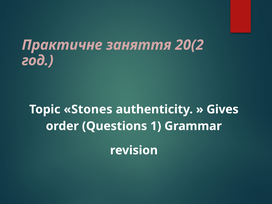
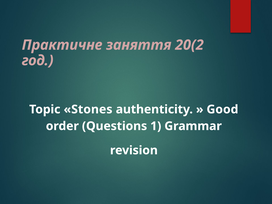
Gives: Gives -> Good (222, 109)
